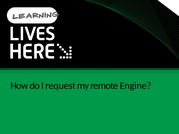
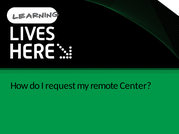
Engine: Engine -> Center (136, 86)
